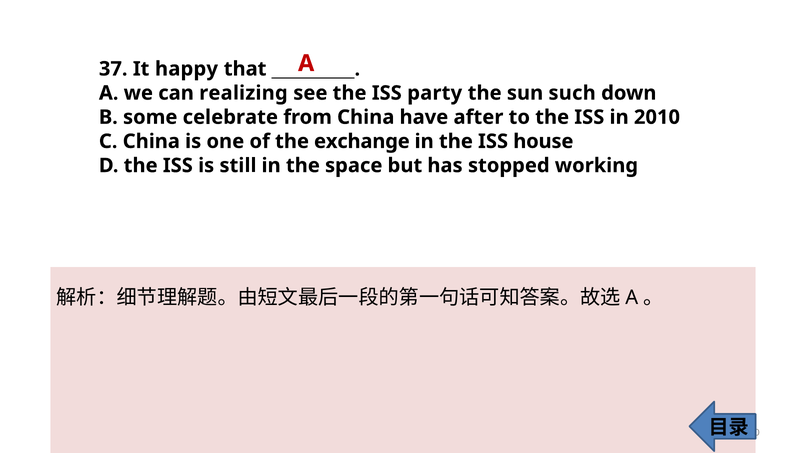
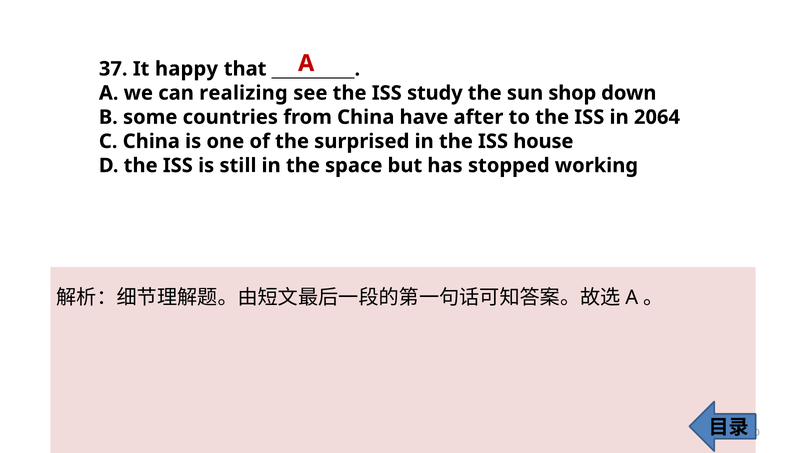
party: party -> study (435, 93)
such: such -> shop (572, 93)
celebrate: celebrate -> countries (230, 117)
2010: 2010 -> 2064 (657, 117)
exchange: exchange -> surprised (362, 141)
